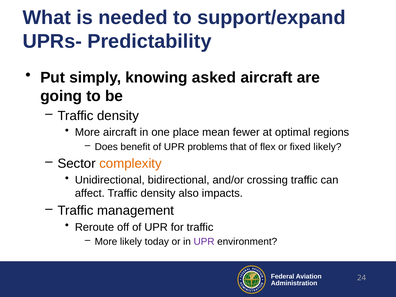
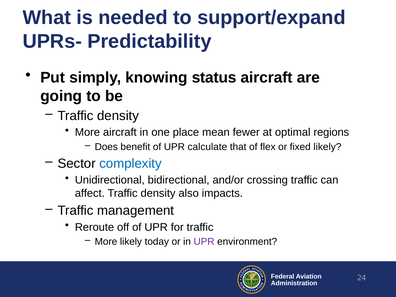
asked: asked -> status (214, 78)
problems: problems -> calculate (207, 147)
complexity colour: orange -> blue (131, 163)
